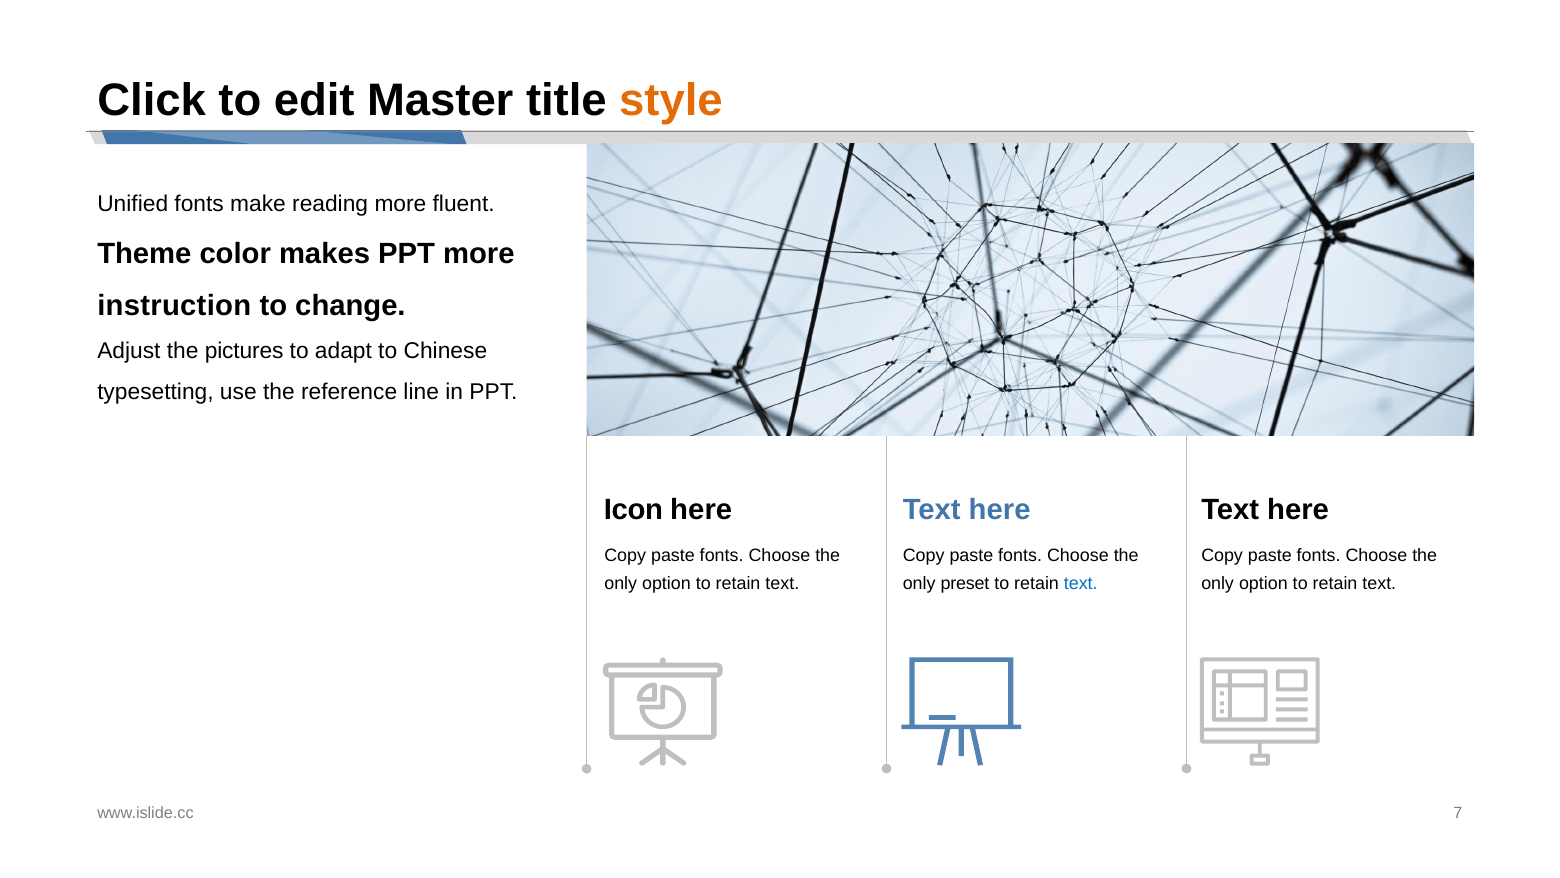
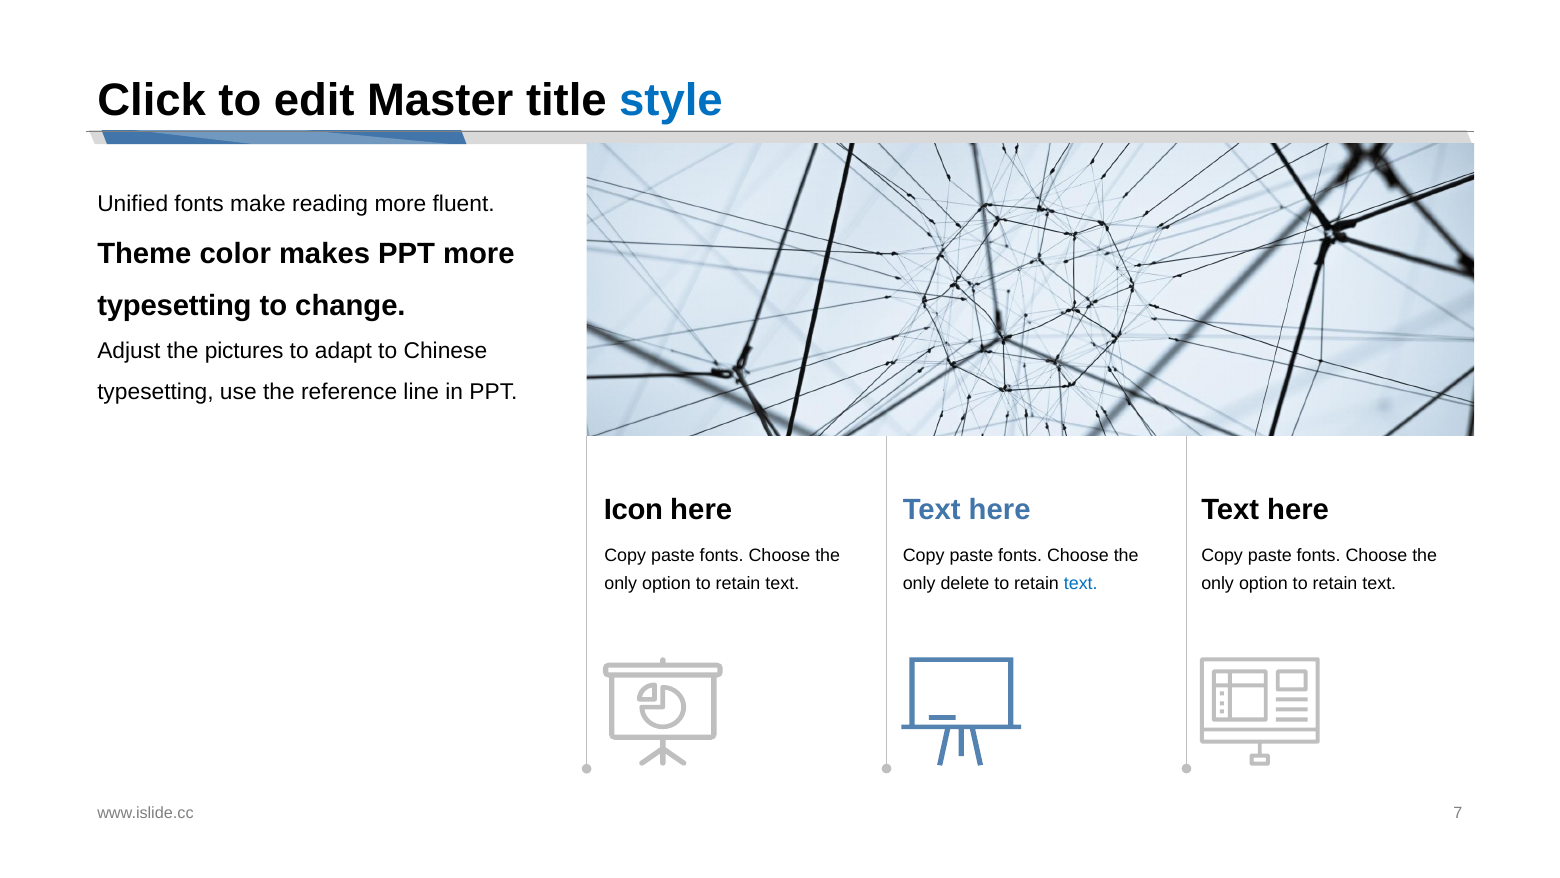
style colour: orange -> blue (671, 101)
instruction: instruction -> typesetting (174, 306)
preset: preset -> delete (965, 583)
